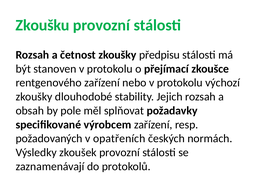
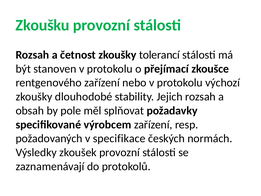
předpisu: předpisu -> tolerancí (159, 55)
opatřeních: opatřeních -> specifikace (119, 138)
